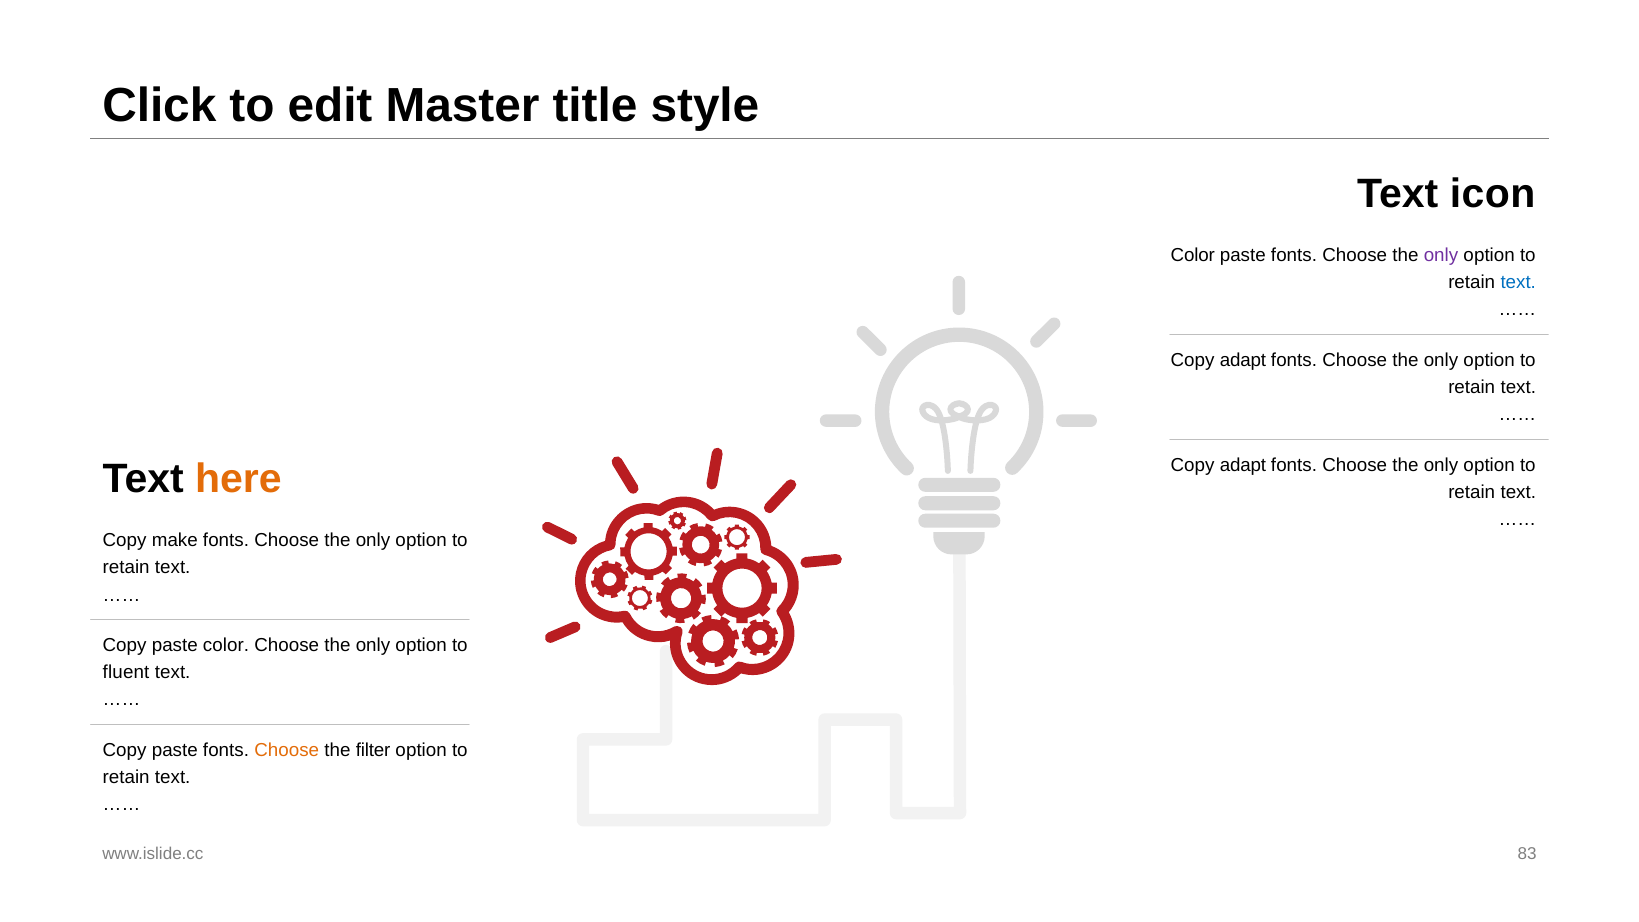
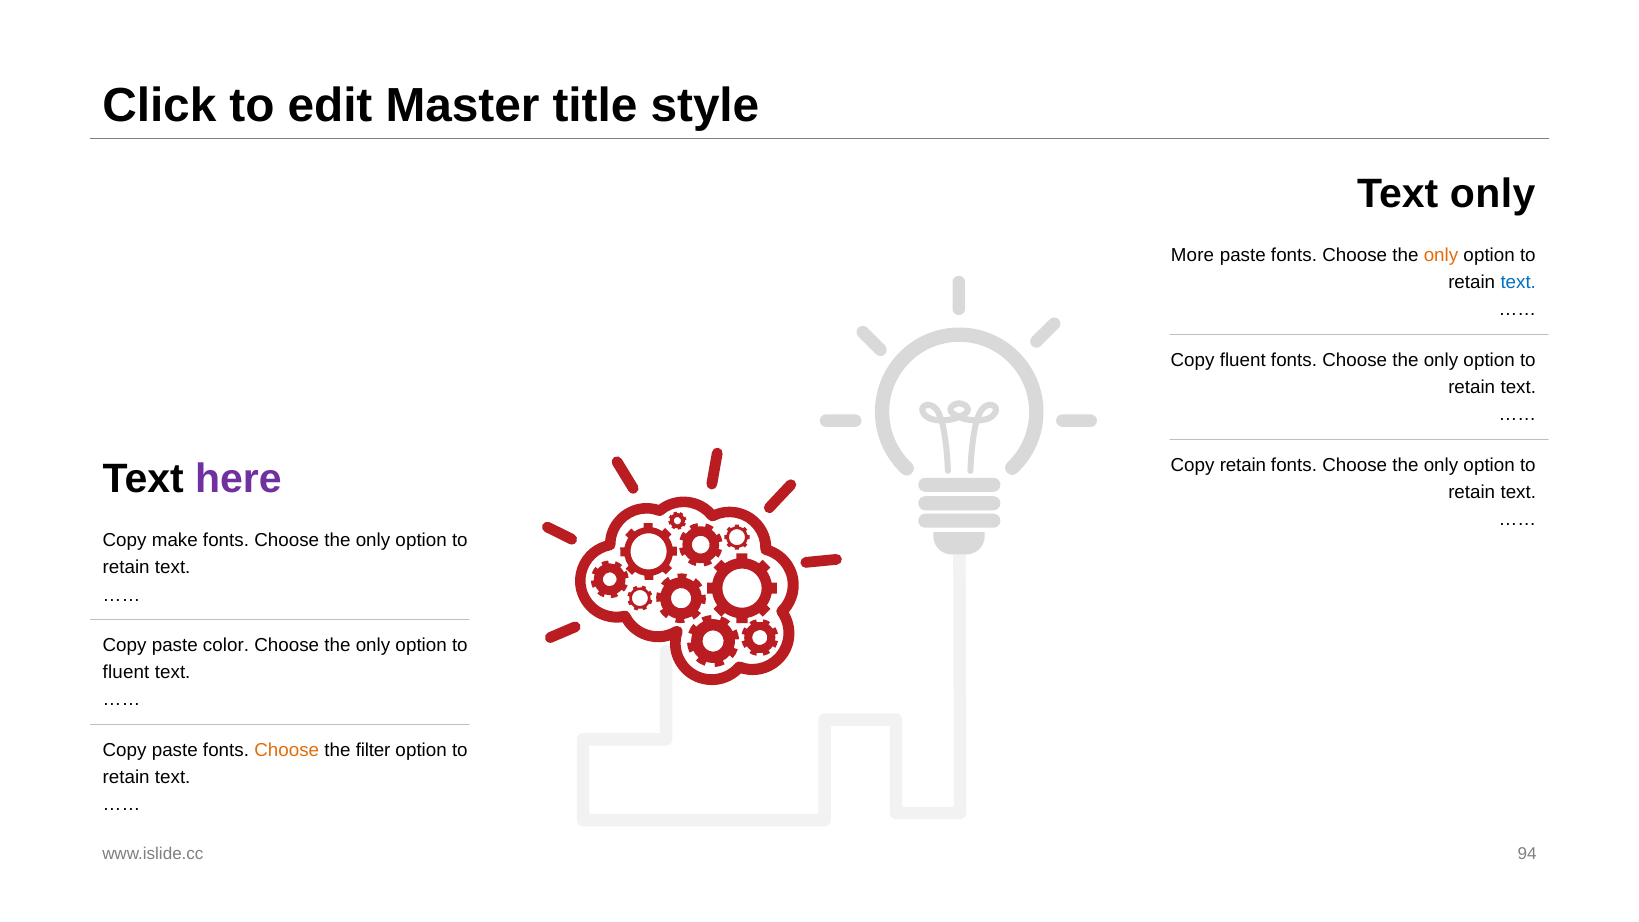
Text icon: icon -> only (1493, 194)
Color: Color -> More (1193, 255)
only colour: purple -> orange (1441, 255)
adapt: adapt -> fluent (1243, 360)
adapt: adapt -> retain (1243, 465)
here colour: orange -> purple (238, 479)
83: 83 -> 94 (1527, 854)
